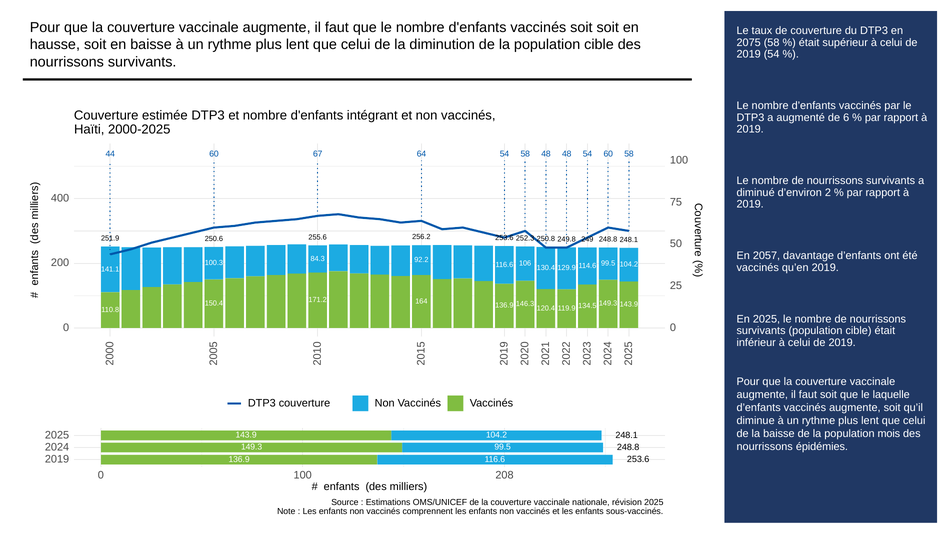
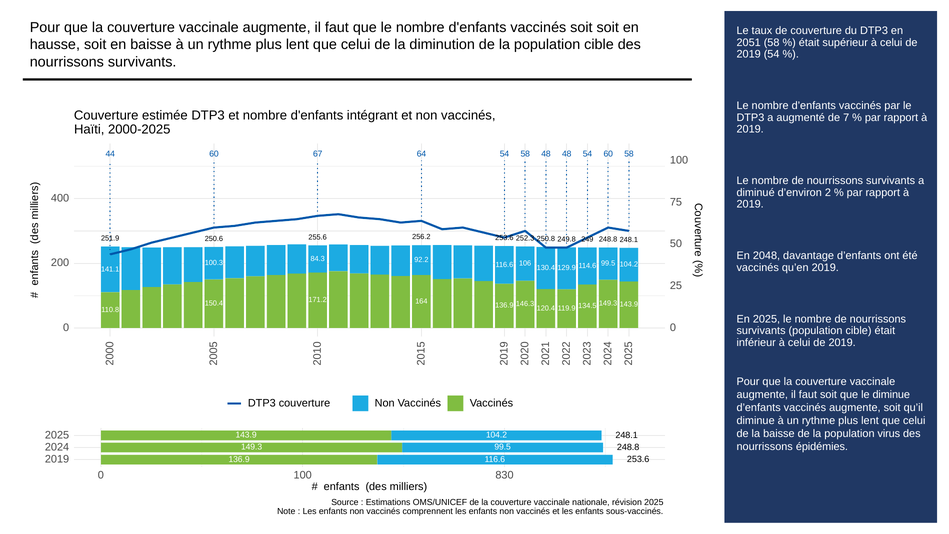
2075: 2075 -> 2051 (749, 42)
6: 6 -> 7 (846, 117)
2057: 2057 -> 2048 (766, 256)
le laquelle: laquelle -> diminue (891, 394)
mois: mois -> virus (889, 434)
208: 208 -> 830 (505, 475)
